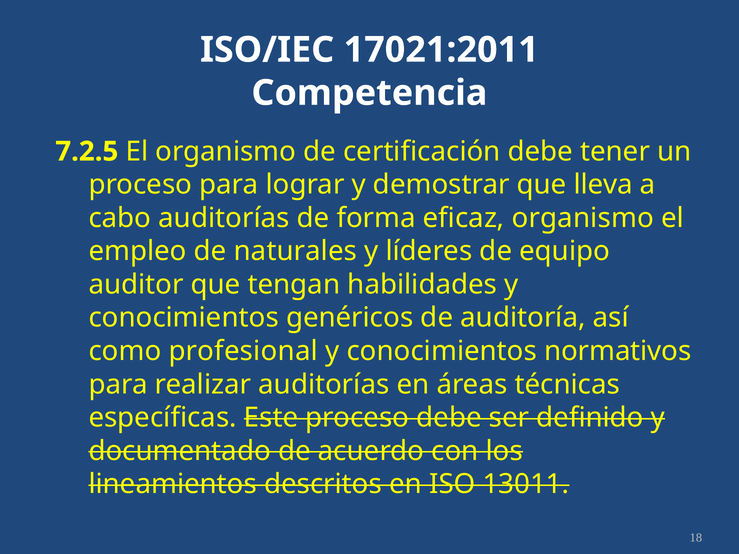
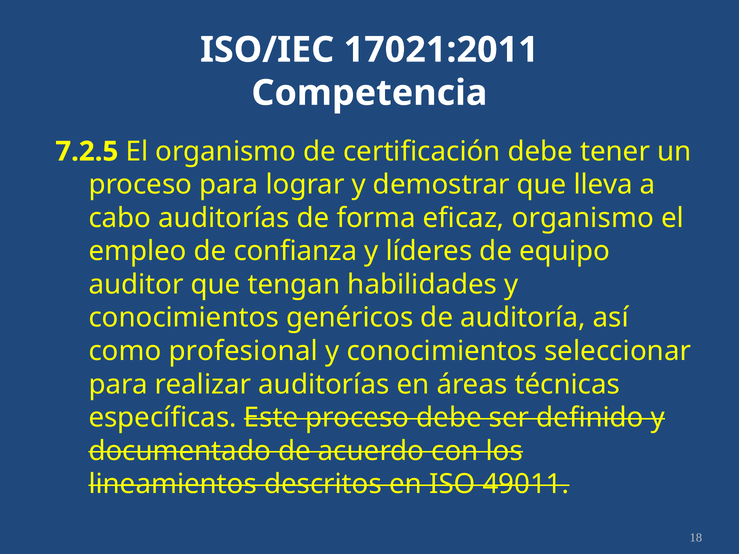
naturales: naturales -> confianza (296, 251)
normativos: normativos -> seleccionar (618, 351)
13011: 13011 -> 49011 (526, 484)
